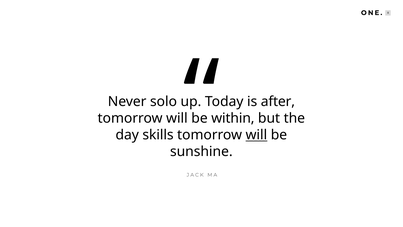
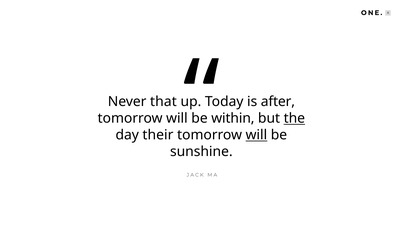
solo: solo -> that (163, 102)
the underline: none -> present (294, 118)
skills: skills -> their (158, 135)
